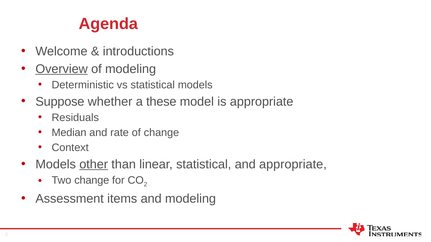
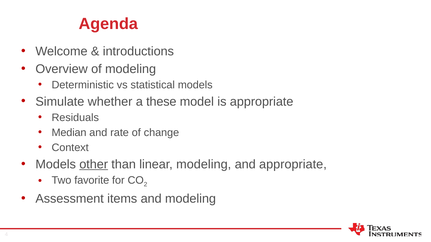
Overview underline: present -> none (62, 69)
Suppose: Suppose -> Simulate (60, 102)
linear statistical: statistical -> modeling (204, 165)
Two change: change -> favorite (92, 181)
